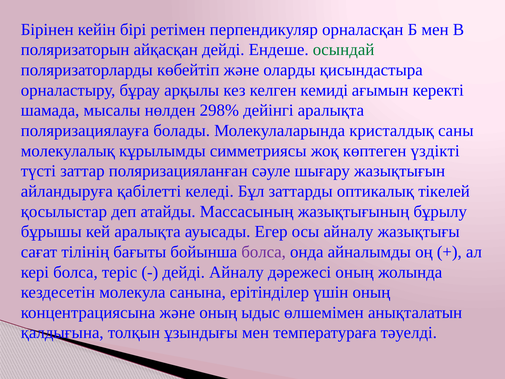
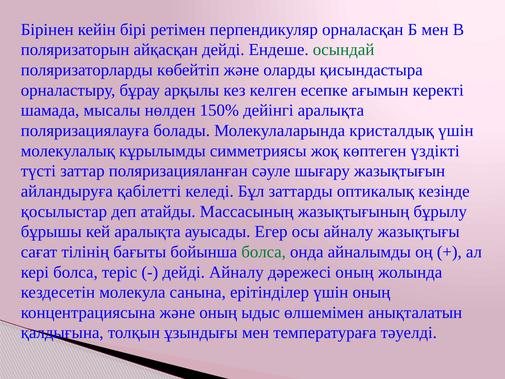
кемиді: кемиді -> есепке (324, 90)
298%: 298% -> 150% (219, 110)
кристалдық саны: саны -> үшін (456, 131)
тікелей: тікелей -> кезінде (444, 191)
болса colour: purple -> green (264, 252)
